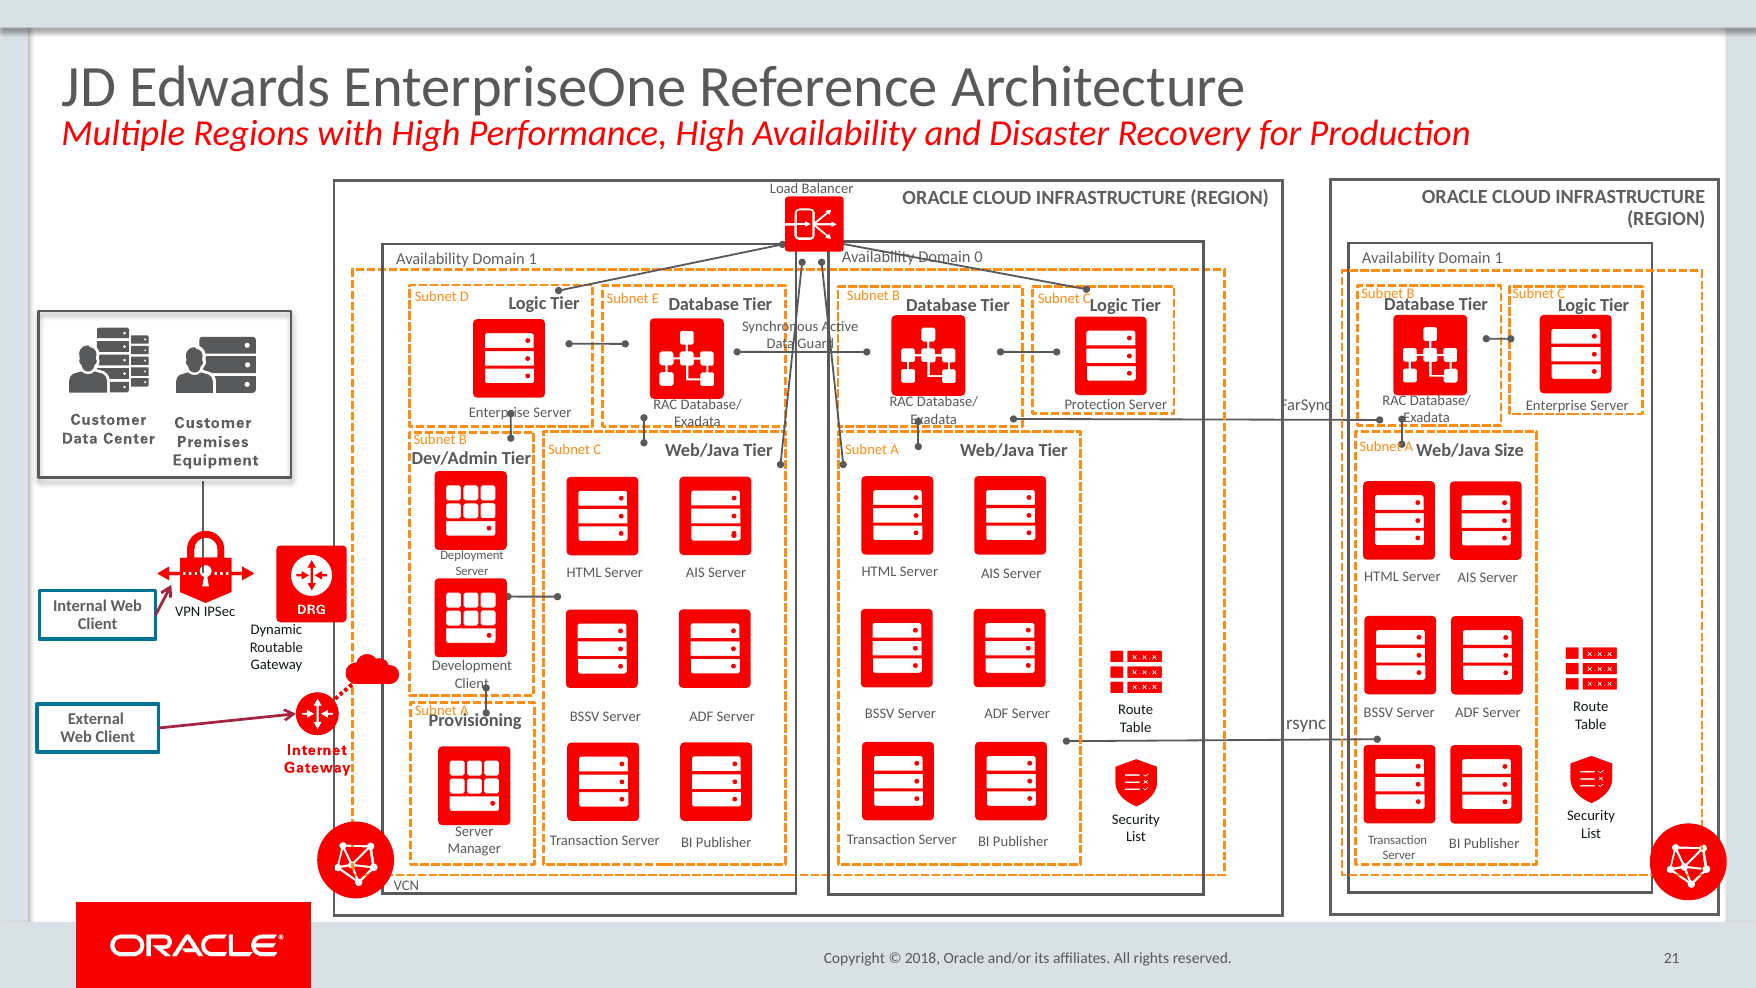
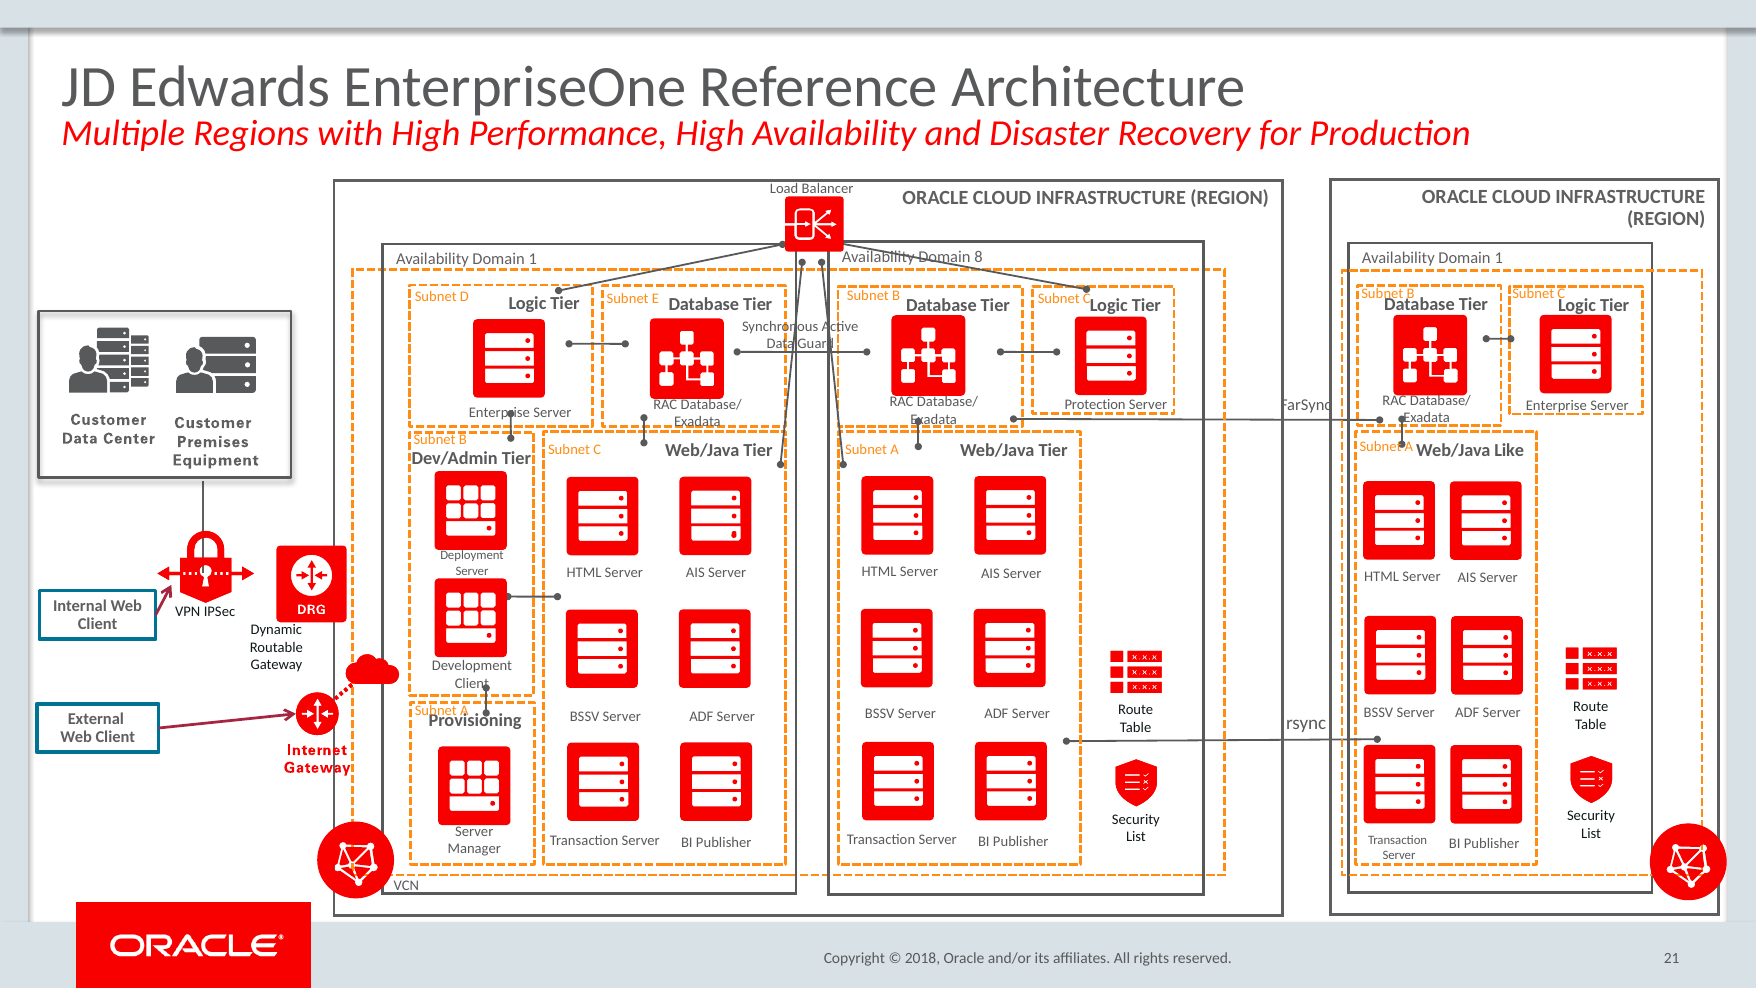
0: 0 -> 8 (979, 257)
Size: Size -> Like (1509, 450)
